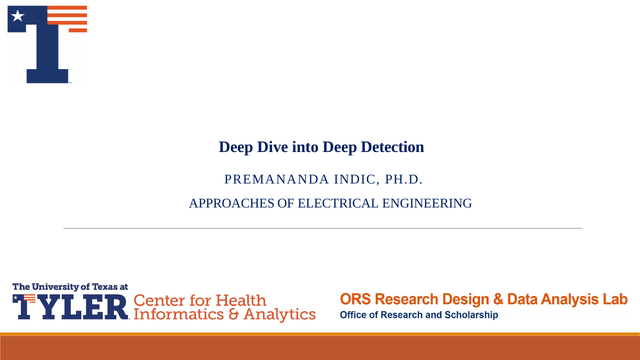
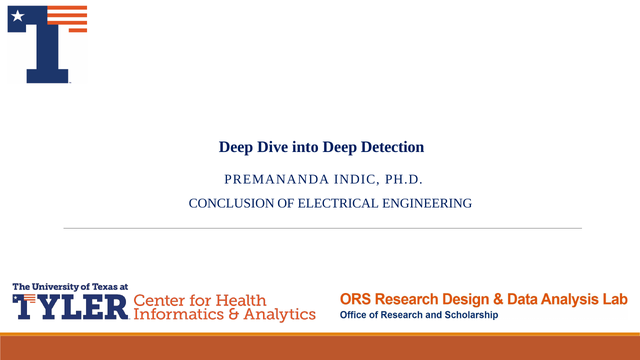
APPROACHES: APPROACHES -> CONCLUSION (232, 203)
